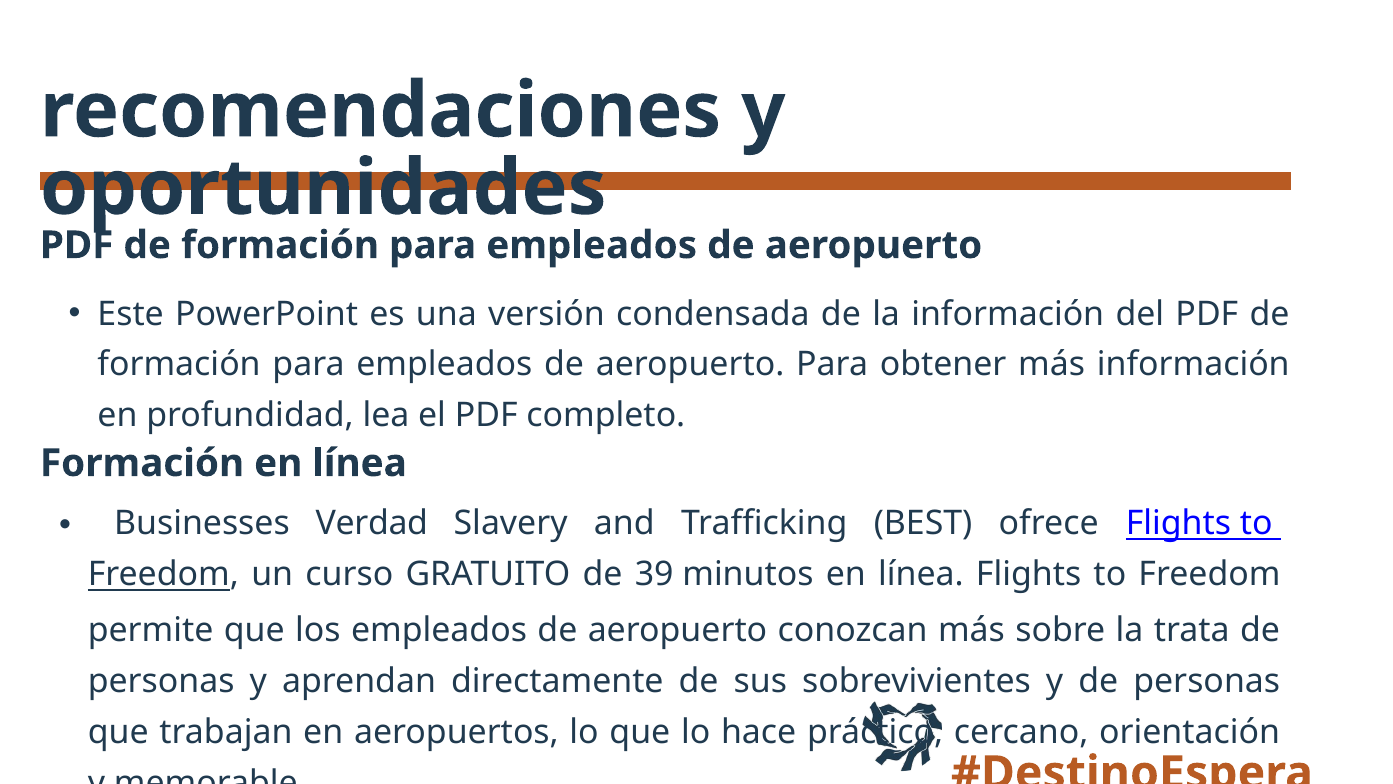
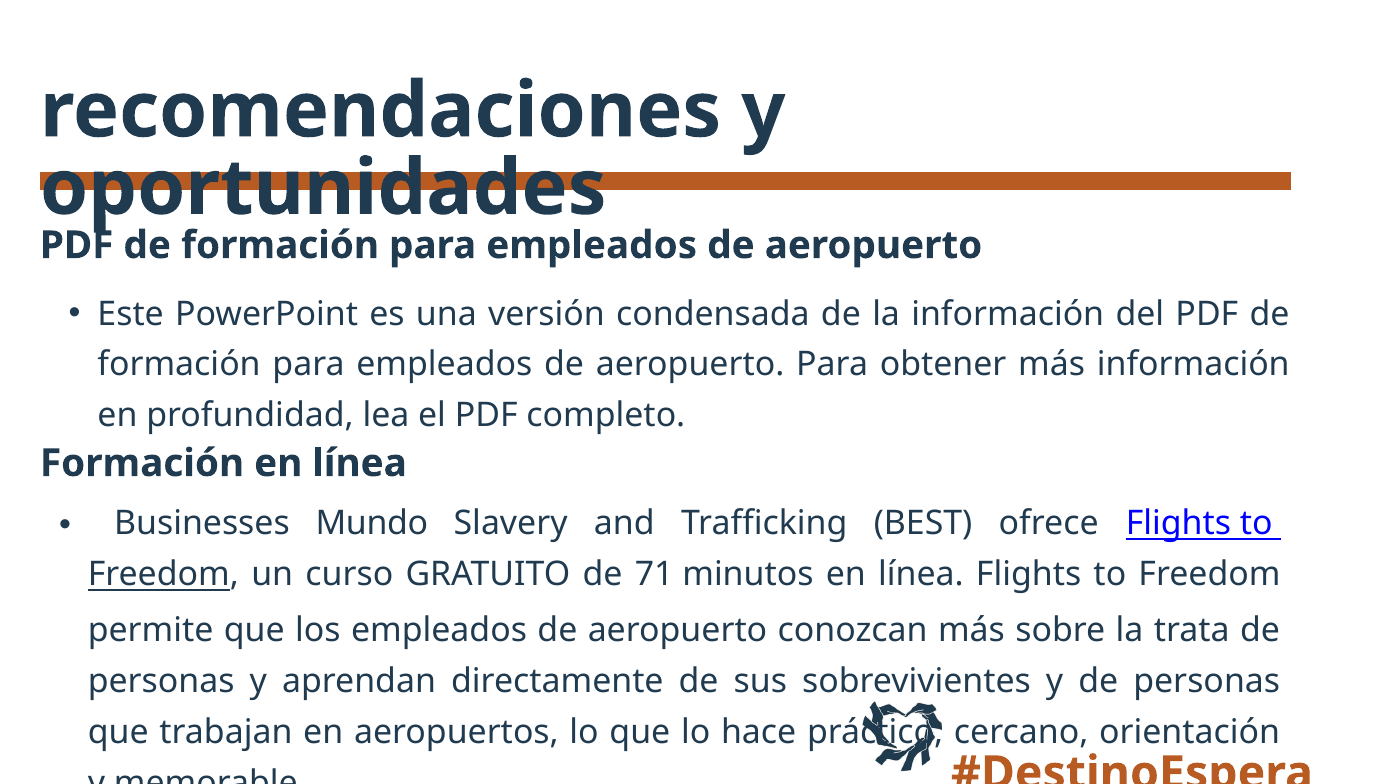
Verdad: Verdad -> Mundo (372, 523)
39: 39 -> 71 (654, 574)
